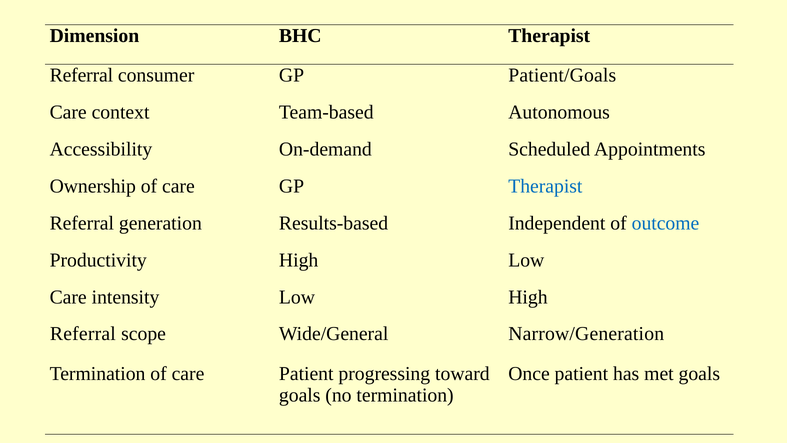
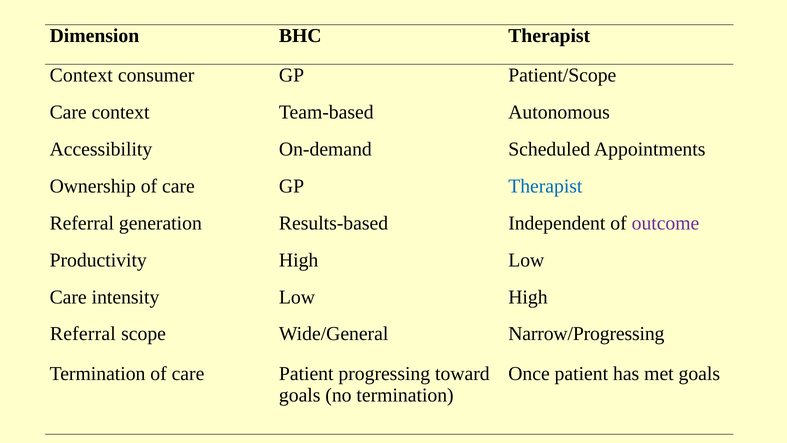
Referral: Referral -> Context (81, 75)
Patient/Goals: Patient/Goals -> Patient/Scope (562, 75)
outcome colour: blue -> purple (665, 223)
Narrow/Generation: Narrow/Generation -> Narrow/Progressing (586, 334)
